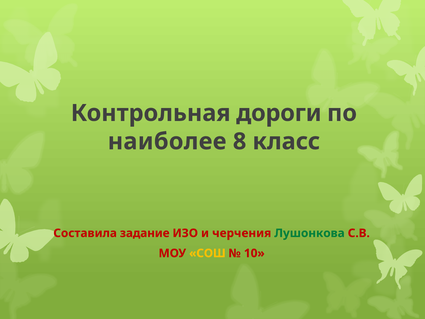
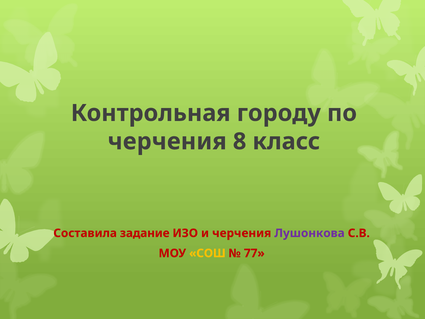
дороги: дороги -> городу (279, 113)
наиболее: наиболее -> черчения (167, 141)
Лушонкова colour: green -> purple (310, 233)
10: 10 -> 77 (254, 253)
